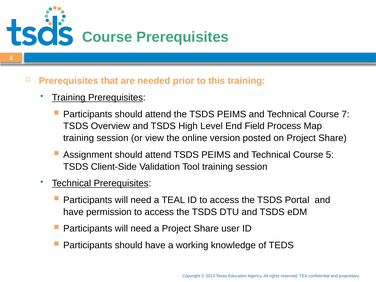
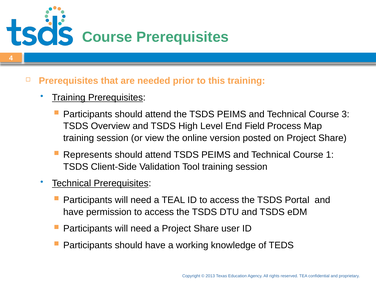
7: 7 -> 3 (346, 114)
Assignment: Assignment -> Represents (88, 155)
5: 5 -> 1 (330, 155)
